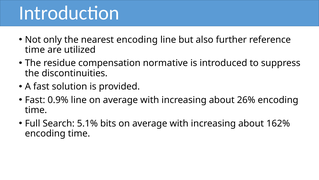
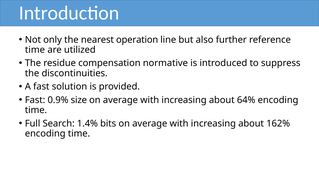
nearest encoding: encoding -> operation (137, 40)
0.9% line: line -> size (79, 100)
26%: 26% -> 64% (246, 100)
5.1%: 5.1% -> 1.4% (87, 123)
